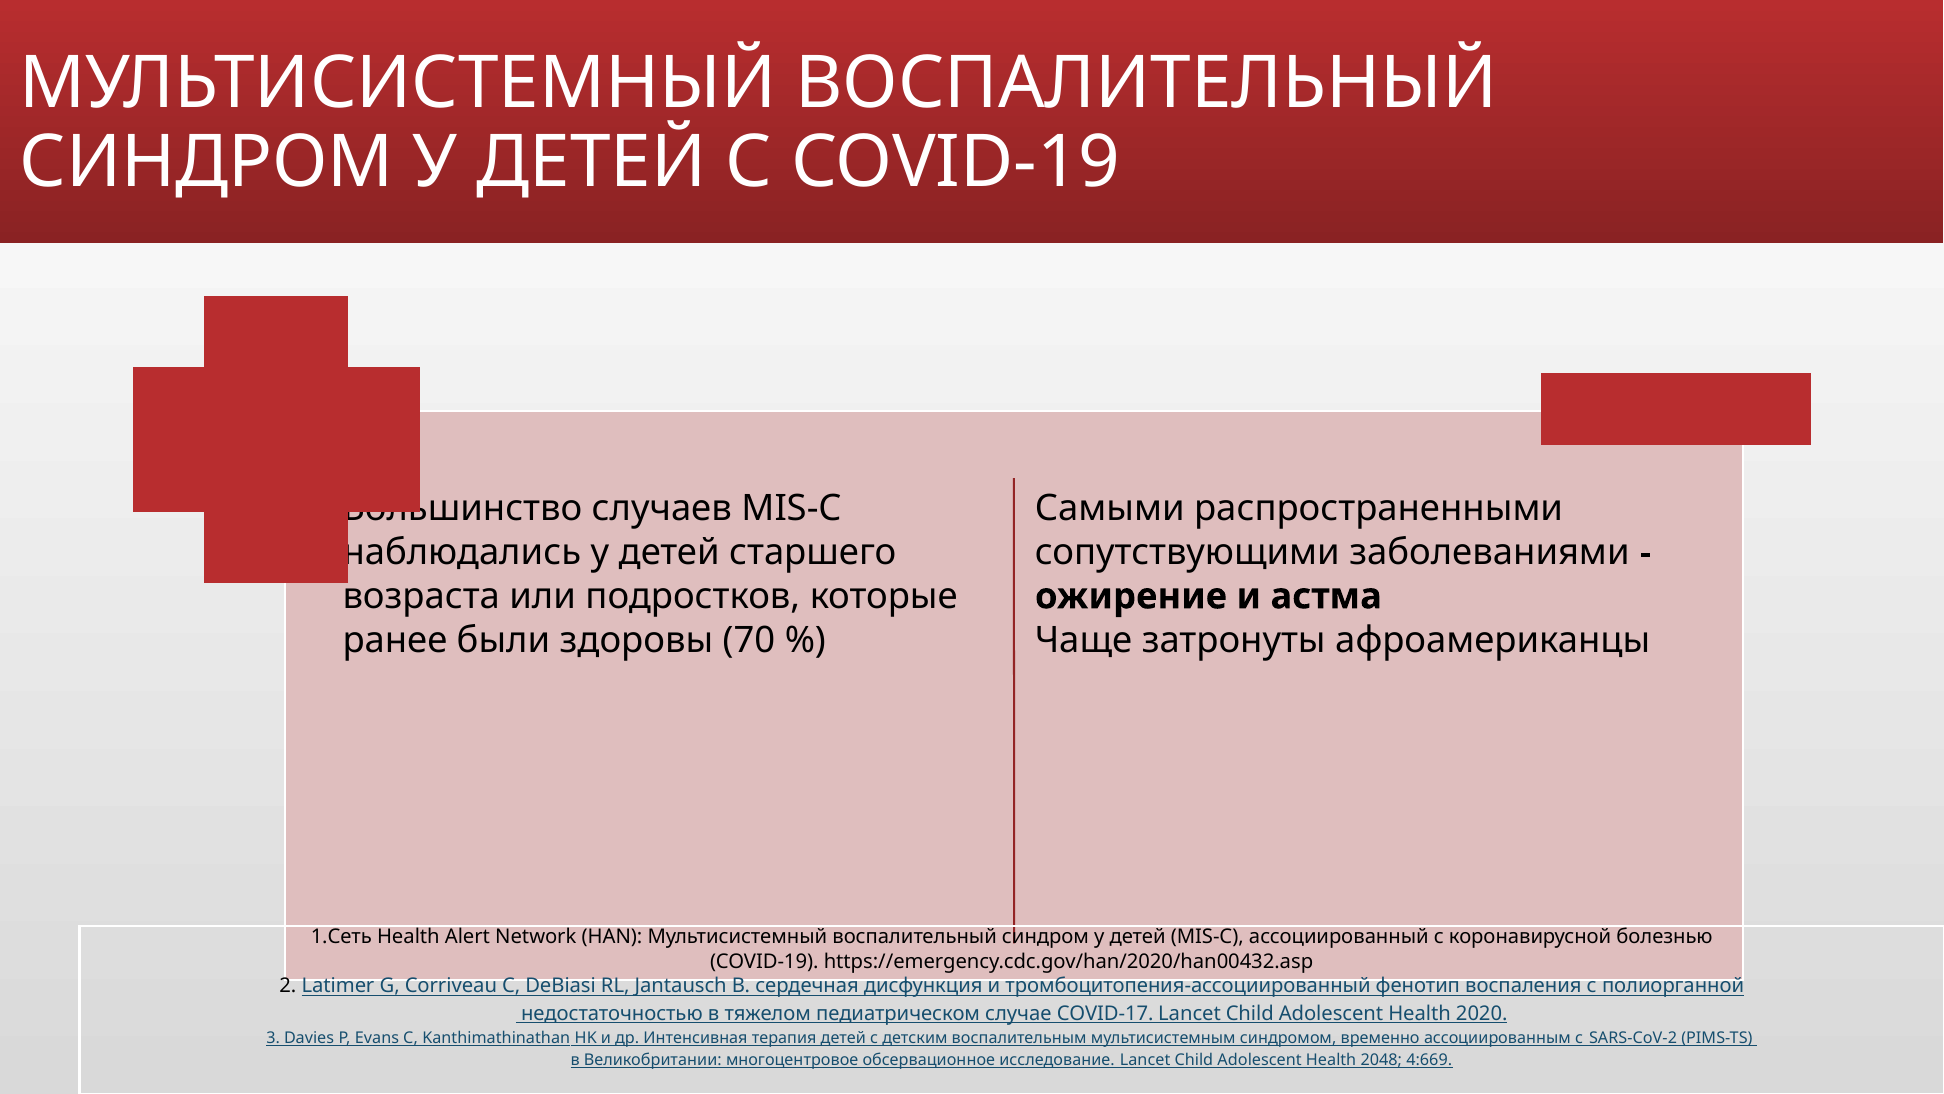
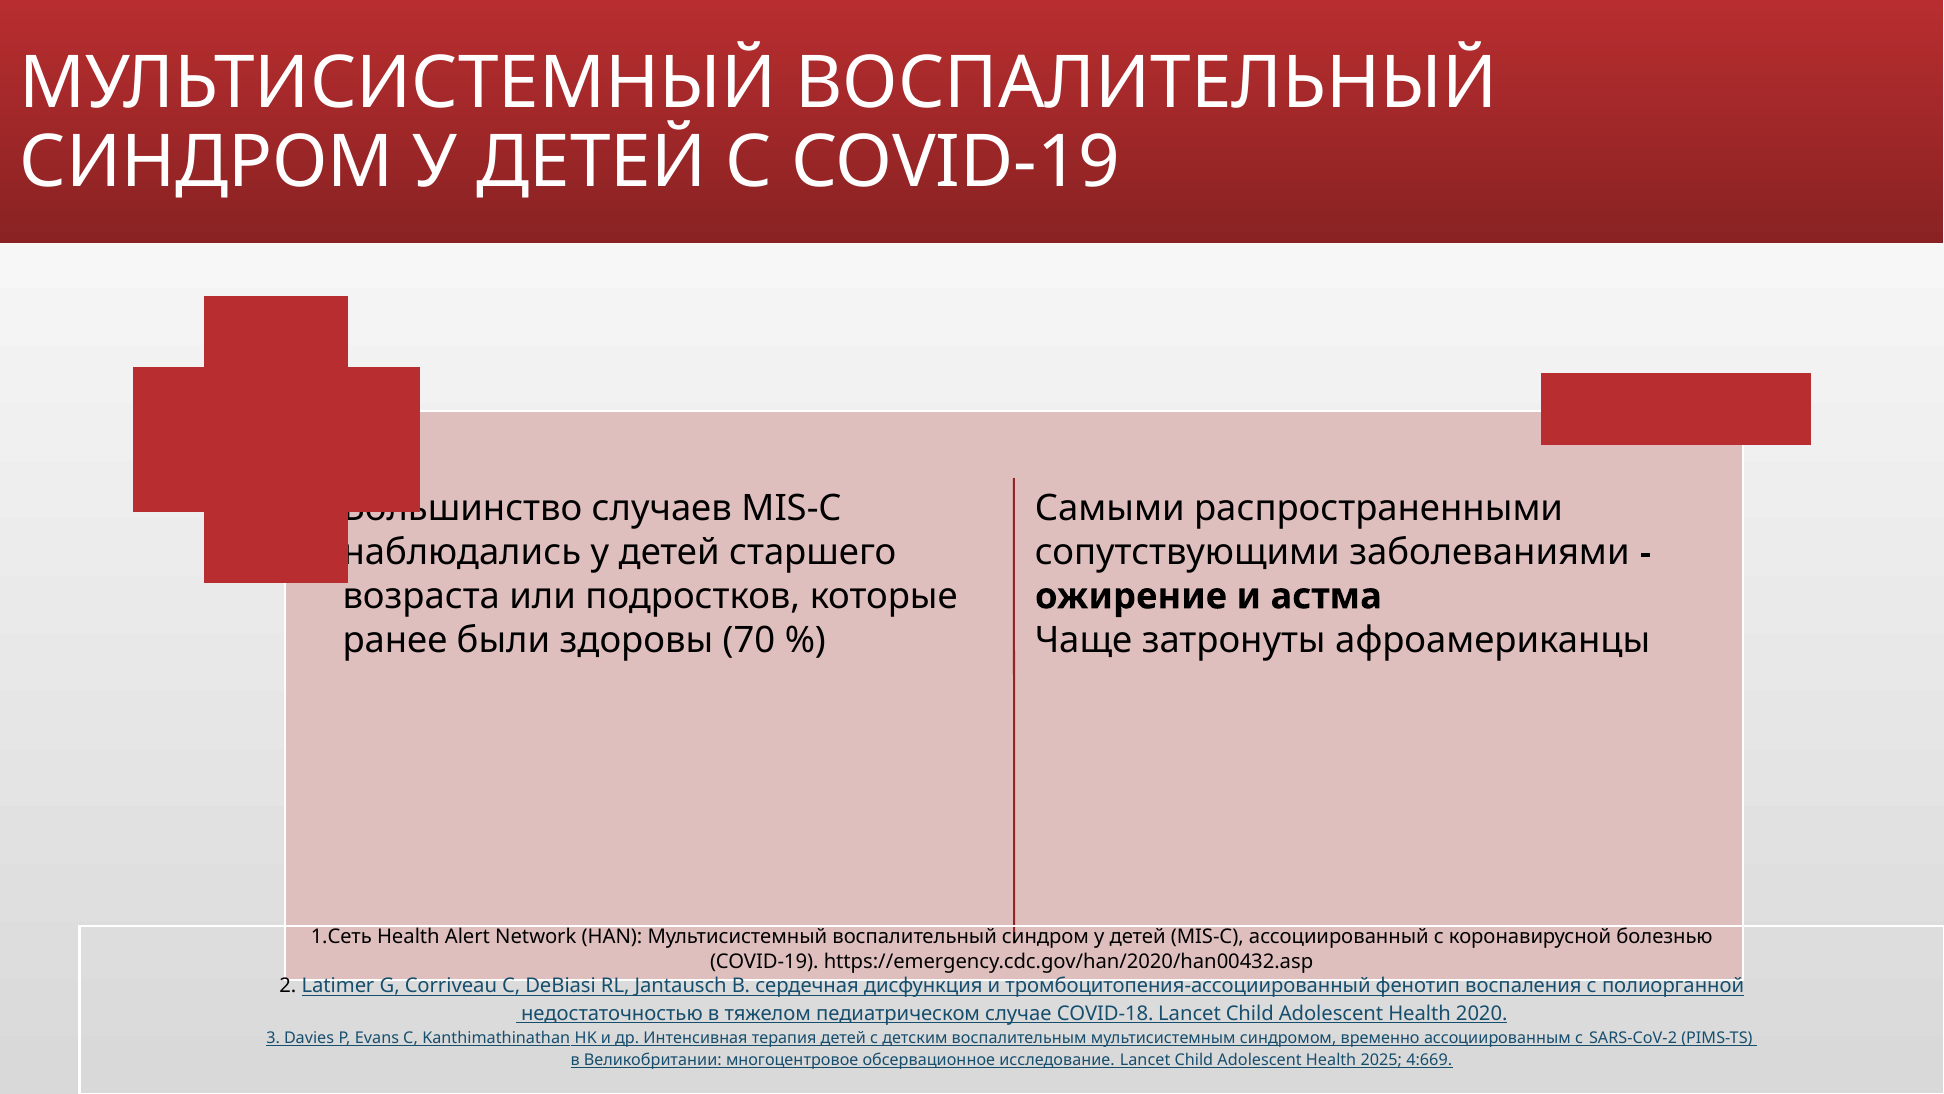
COVID-17: COVID-17 -> COVID-18 (1105, 1013)
2048: 2048 -> 2025 (1381, 1060)
